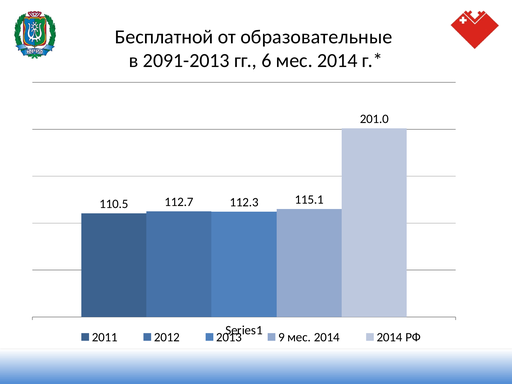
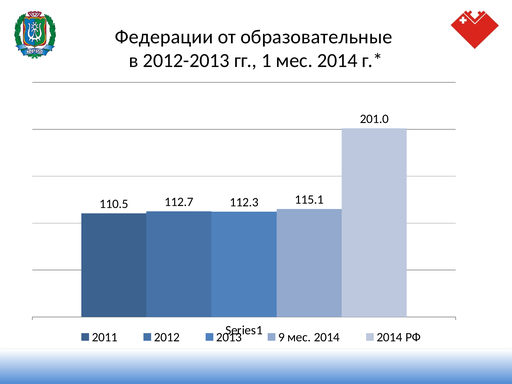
Бесплатной: Бесплатной -> Федерации (164, 37)
2091-2013: 2091-2013 -> 2012-2013 (186, 61)
6: 6 -> 1 (266, 61)
